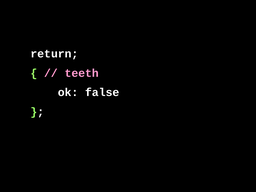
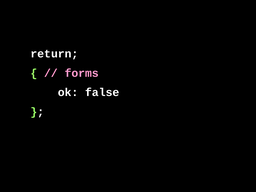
teeth: teeth -> forms (82, 73)
